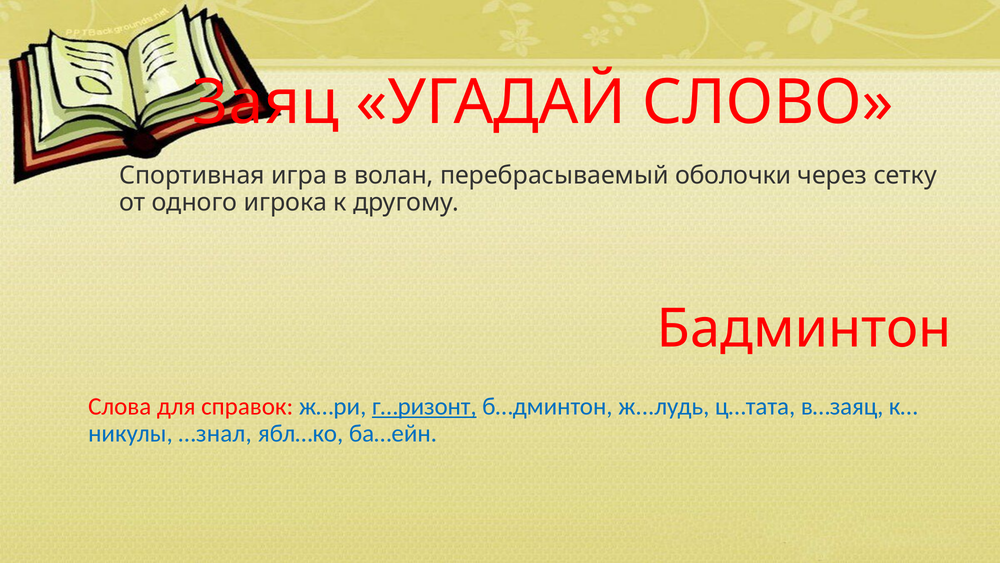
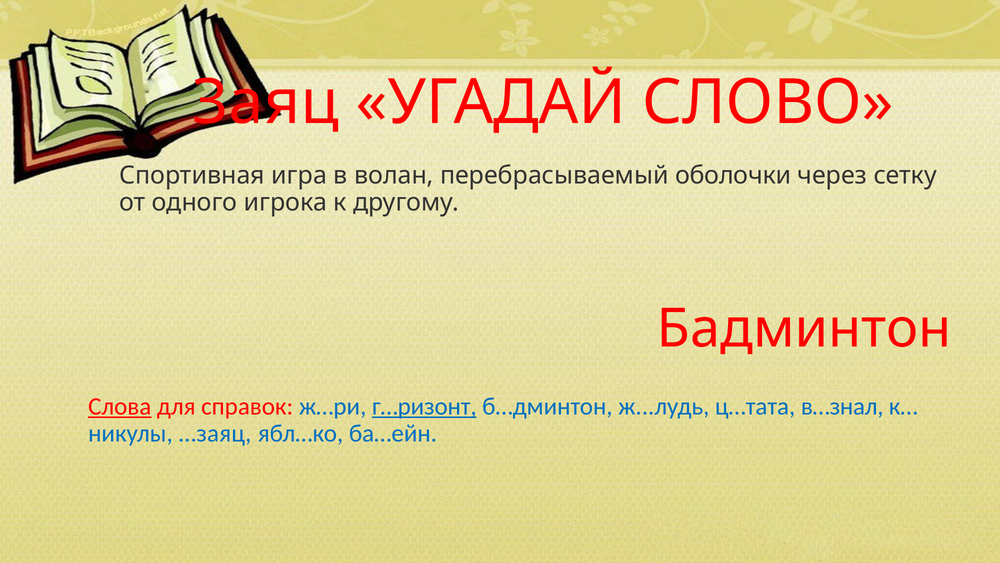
Слова underline: none -> present (120, 406)
в…заяц: в…заяц -> в…знал (842, 406)
…знал: …знал -> …заяц (215, 433)
